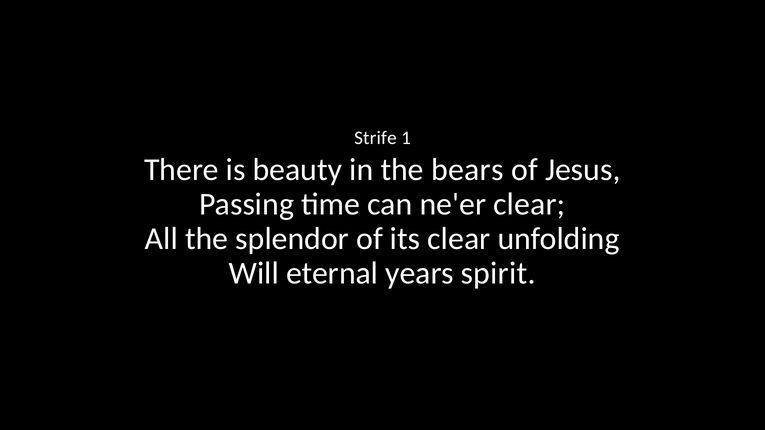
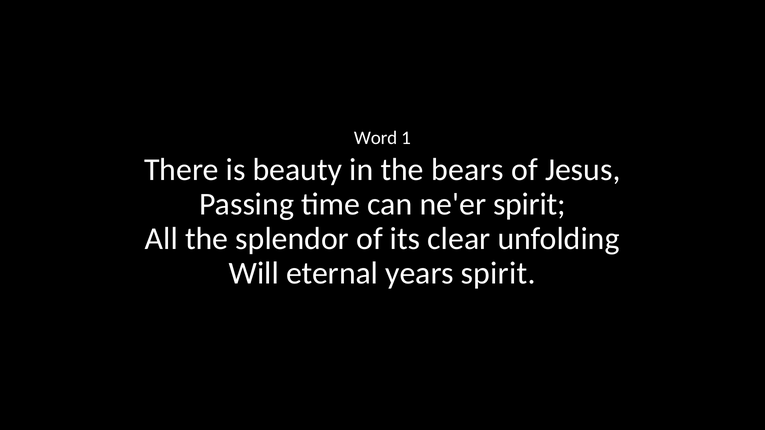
Strife: Strife -> Word (376, 138)
ne'er clear: clear -> spirit (529, 204)
